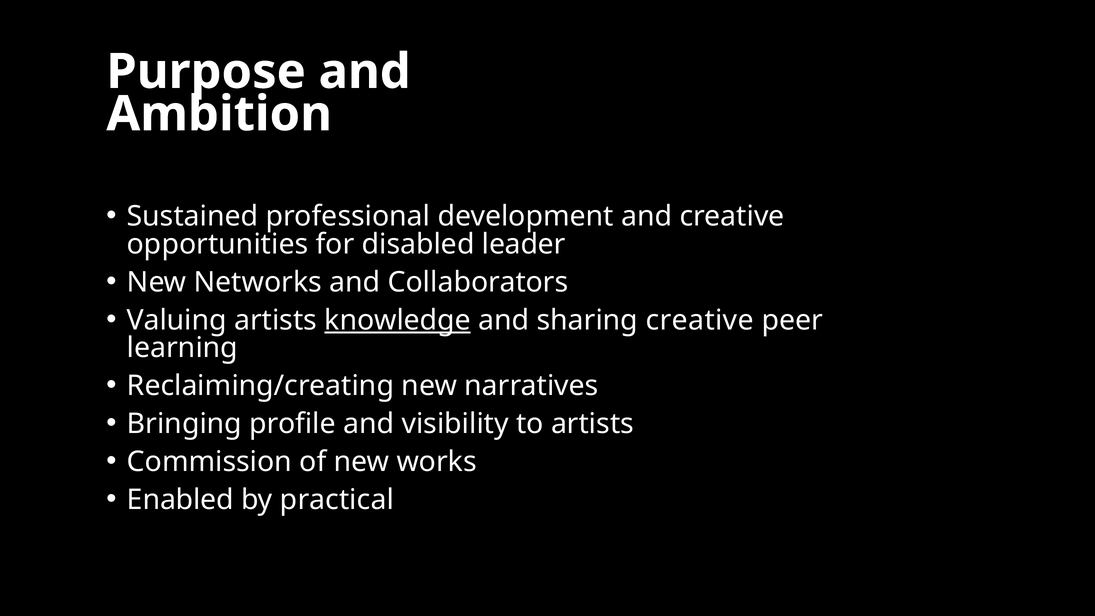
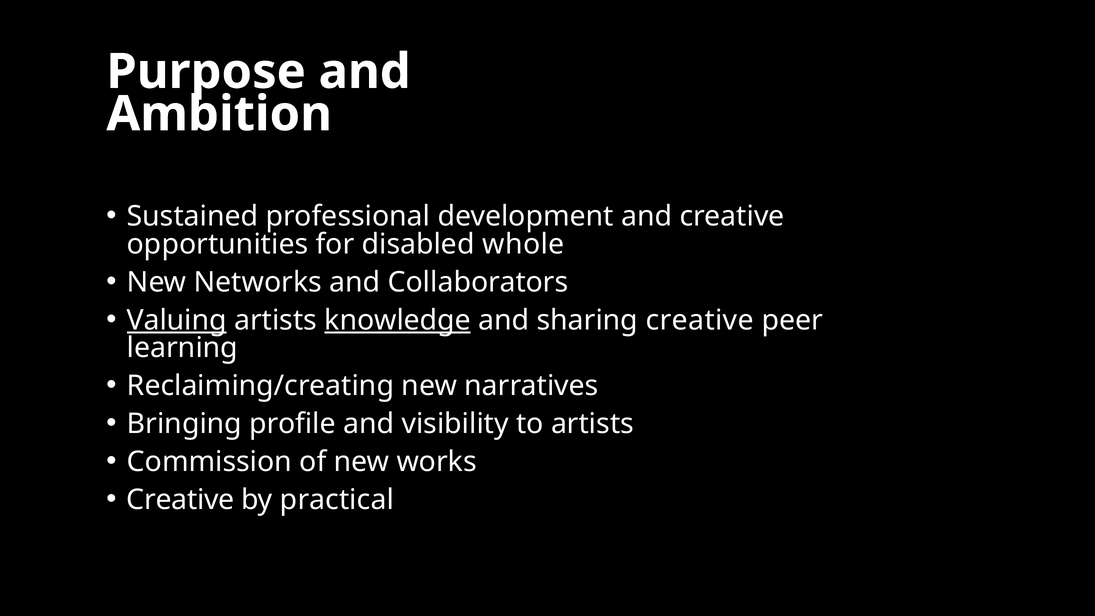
leader: leader -> whole (523, 244)
Valuing underline: none -> present (177, 320)
Enabled: Enabled -> Creative (180, 500)
